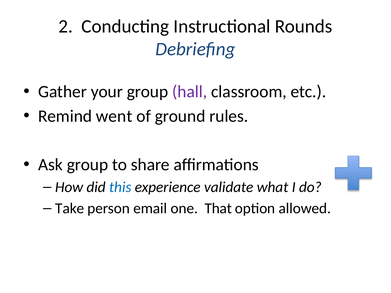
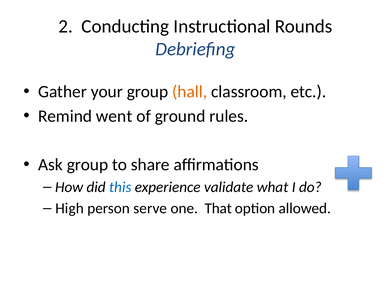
hall colour: purple -> orange (190, 92)
Take: Take -> High (70, 209)
email: email -> serve (150, 209)
